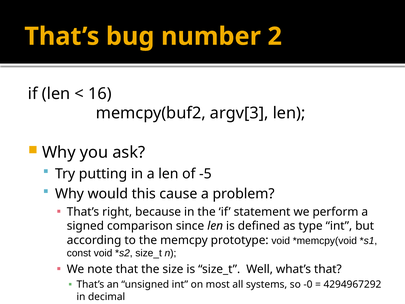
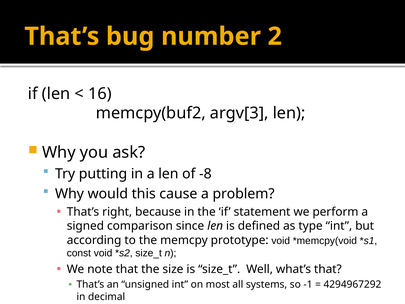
-5: -5 -> -8 (205, 174)
-0: -0 -> -1 (308, 284)
